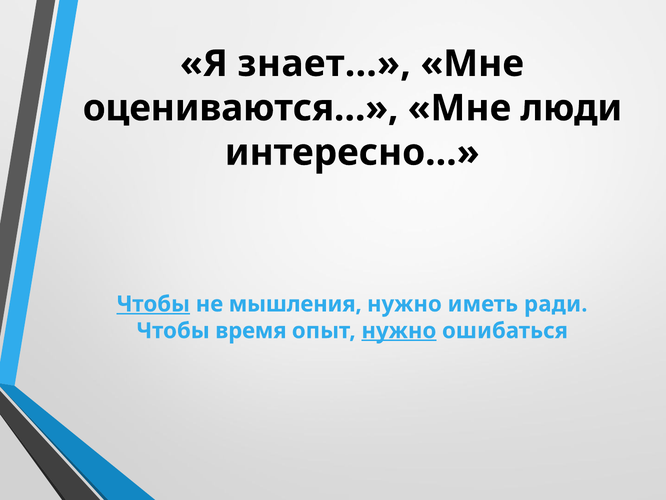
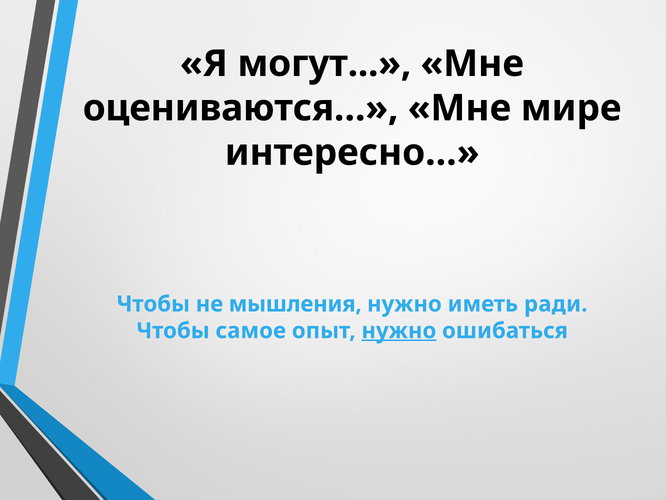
знает: знает -> могут (324, 64)
люди: люди -> мире (571, 108)
Чтобы underline: present -> none (153, 304)
время: время -> самое (251, 330)
